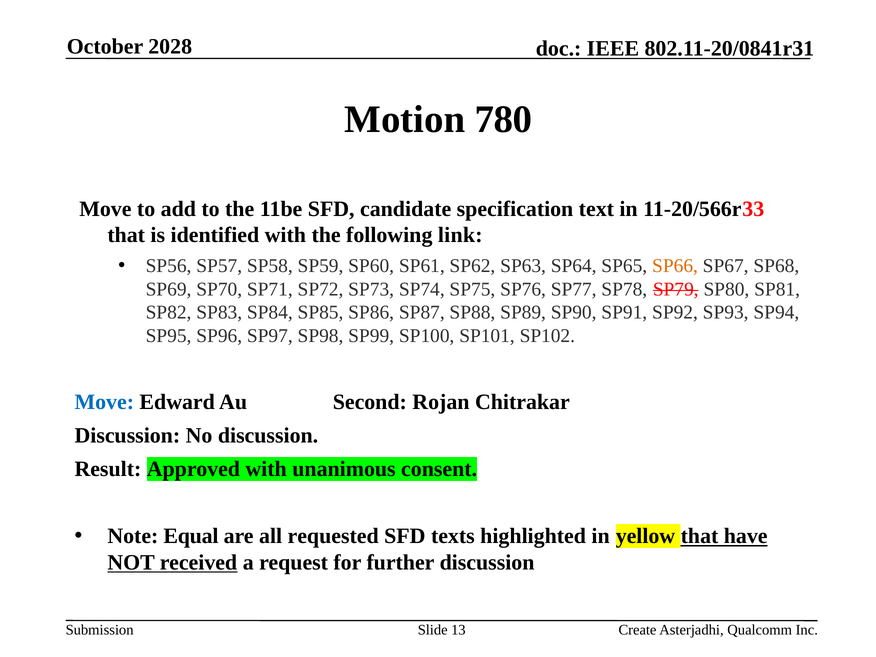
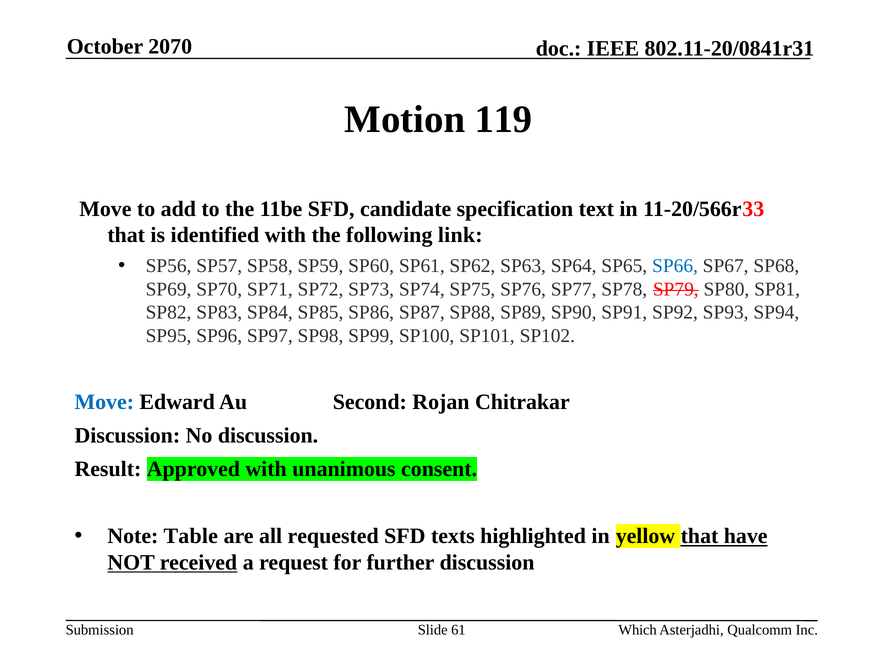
2028: 2028 -> 2070 (170, 46)
780: 780 -> 119 (503, 119)
SP66 colour: orange -> blue (675, 266)
Equal: Equal -> Table (191, 536)
13: 13 -> 61 (458, 630)
Create: Create -> Which (638, 630)
